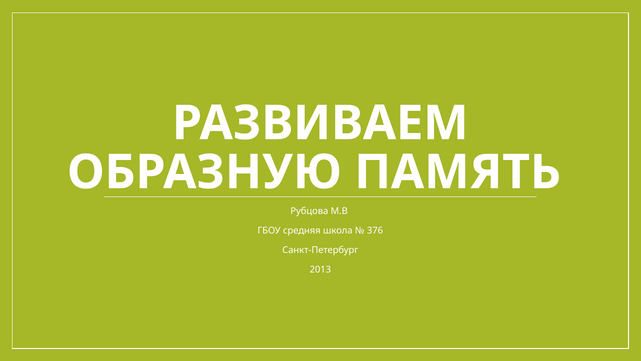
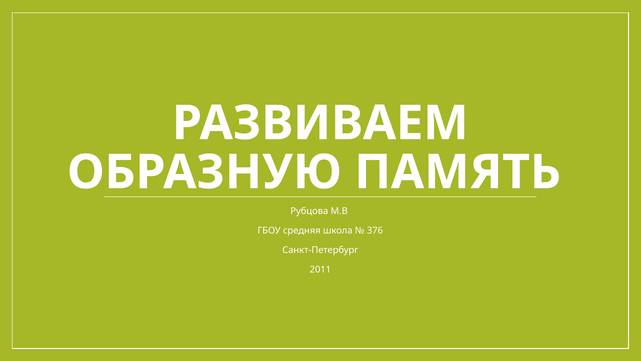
2013: 2013 -> 2011 (320, 269)
